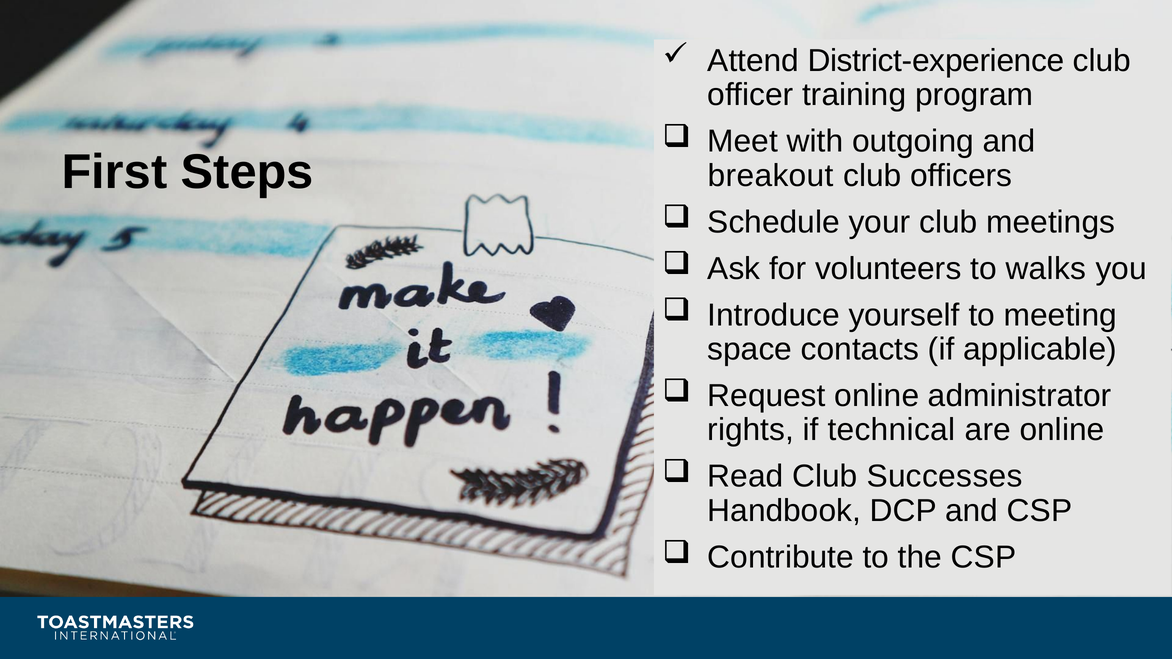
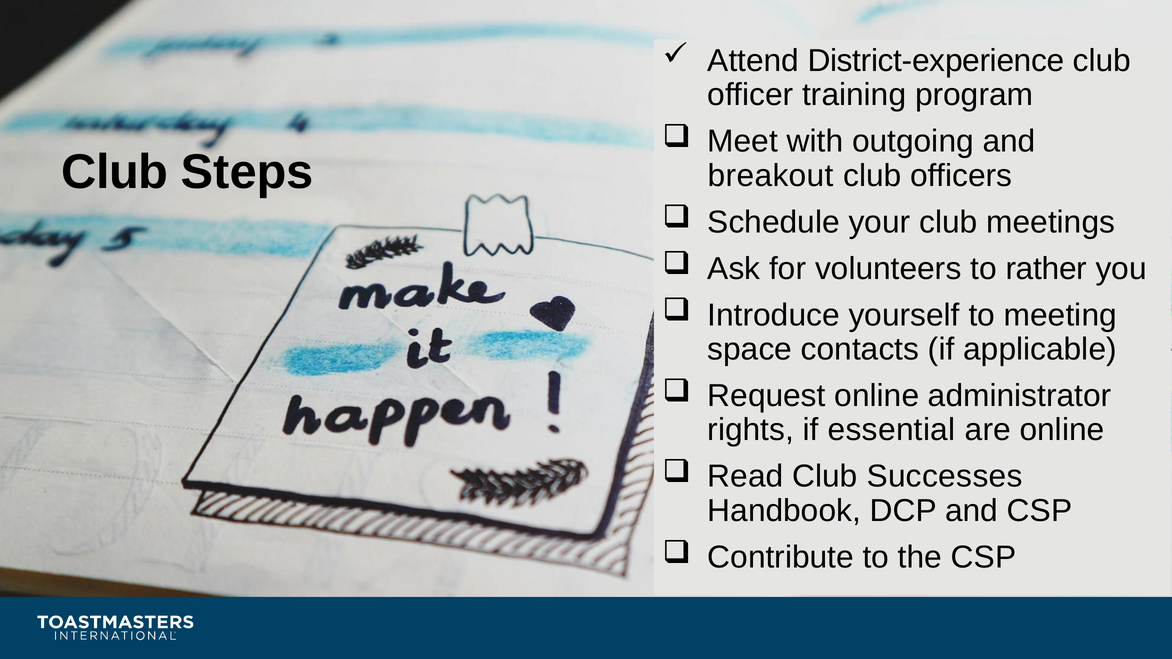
First: First -> Club (115, 172)
walks: walks -> rather (1046, 269)
technical: technical -> essential (892, 430)
